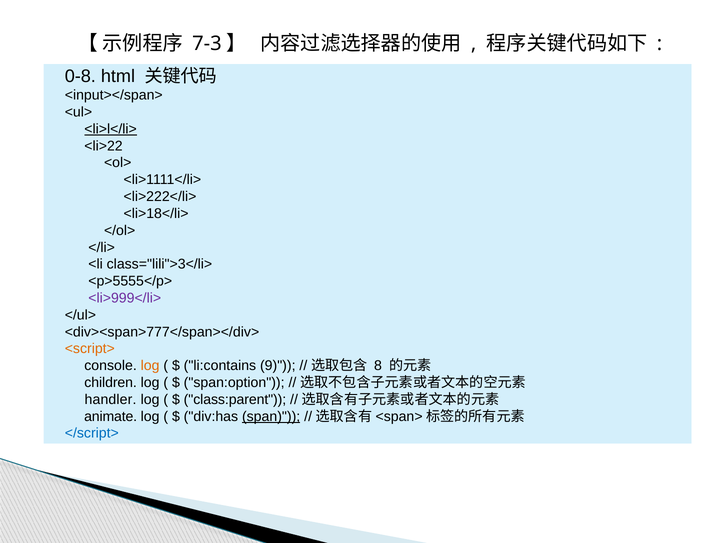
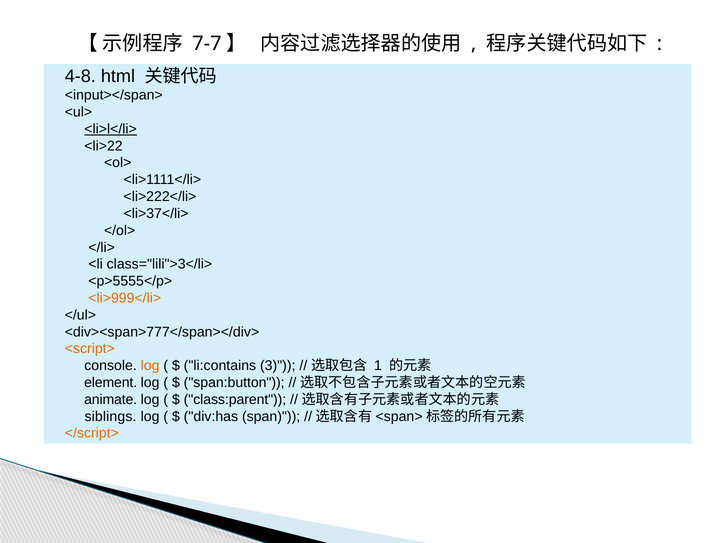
7-3: 7-3 -> 7-7 (207, 43)
0-8: 0-8 -> 4-8 (80, 76)
<li>18</li>: <li>18</li> -> <li>37</li> (156, 214)
<li>999</li> colour: purple -> orange (125, 298)
9: 9 -> 3 (278, 366)
8: 8 -> 1 (378, 366)
children: children -> element (111, 383)
span:option: span:option -> span:button (234, 383)
handler: handler -> animate (111, 399)
animate: animate -> siblings (111, 416)
span underline: present -> none (271, 416)
</script> colour: blue -> orange (92, 433)
